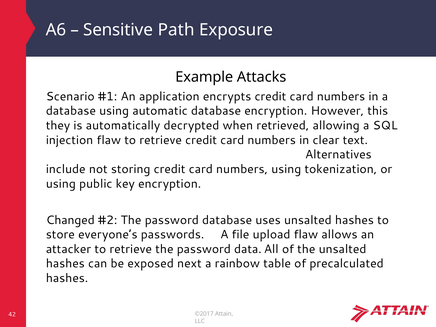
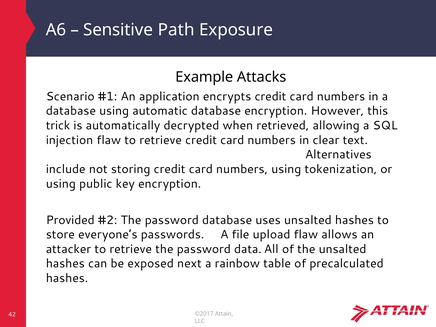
they: they -> trick (58, 126)
Changed: Changed -> Provided (70, 220)
